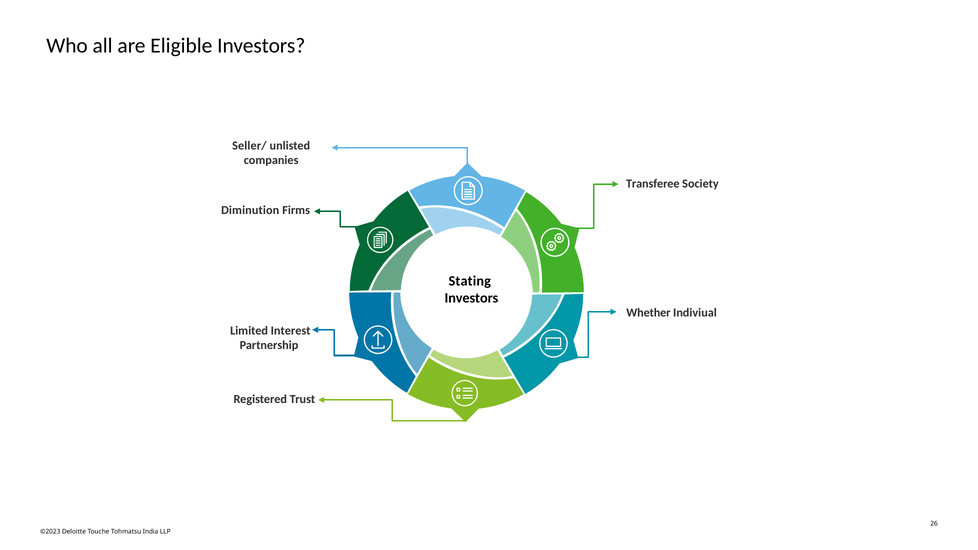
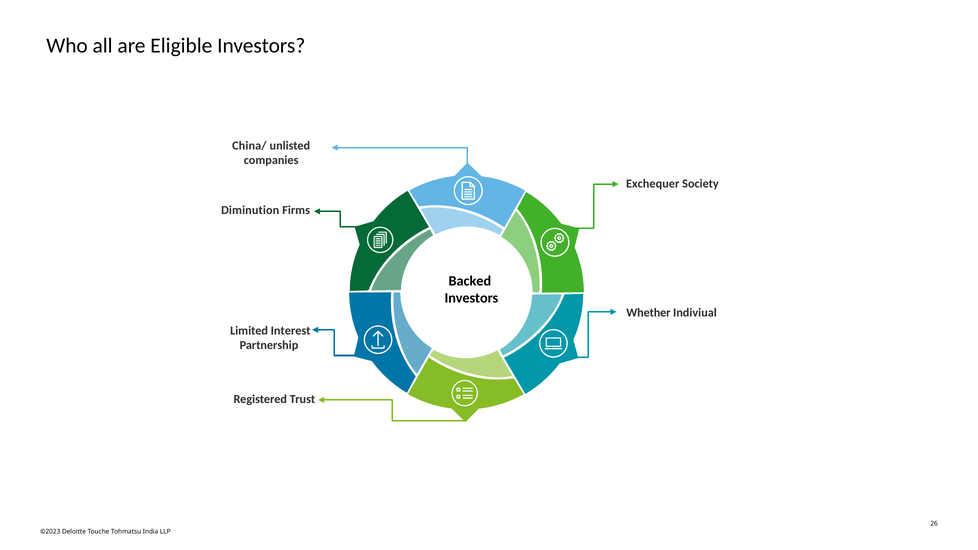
Seller/: Seller/ -> China/ (249, 146)
Transferee: Transferee -> Exchequer (653, 184)
Stating: Stating -> Backed (470, 281)
